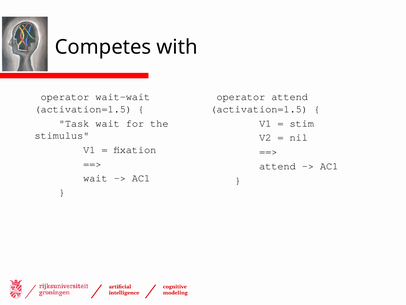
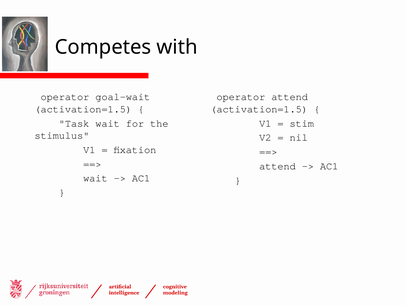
wait-wait: wait-wait -> goal-wait (123, 97)
